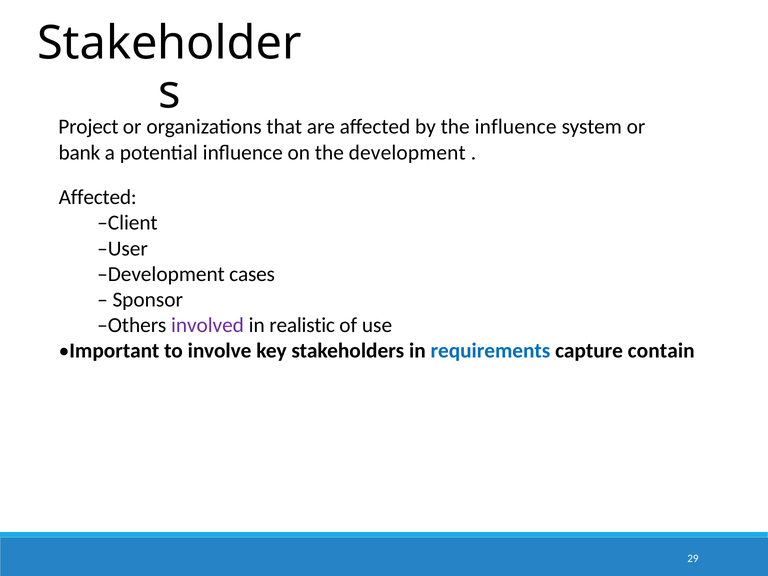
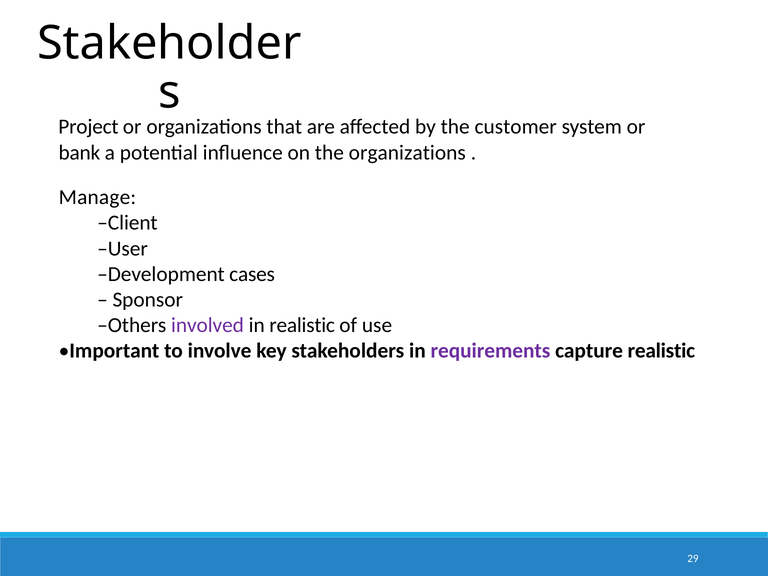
the influence: influence -> customer (516, 127)
the development: development -> organizations (407, 152)
Affected: Affected -> Manage (97, 197)
requirements colour: blue -> purple (490, 351)
capture contain: contain -> realistic (661, 351)
